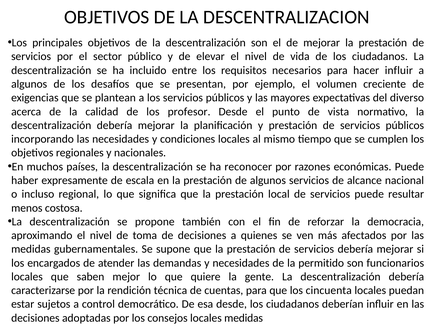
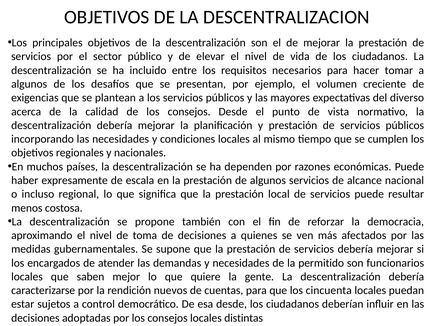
hacer influir: influir -> tomar (399, 70)
de los profesor: profesor -> consejos (189, 111)
reconocer: reconocer -> dependen (248, 166)
técnica: técnica -> nuevos (171, 290)
locales medidas: medidas -> distintas (244, 317)
